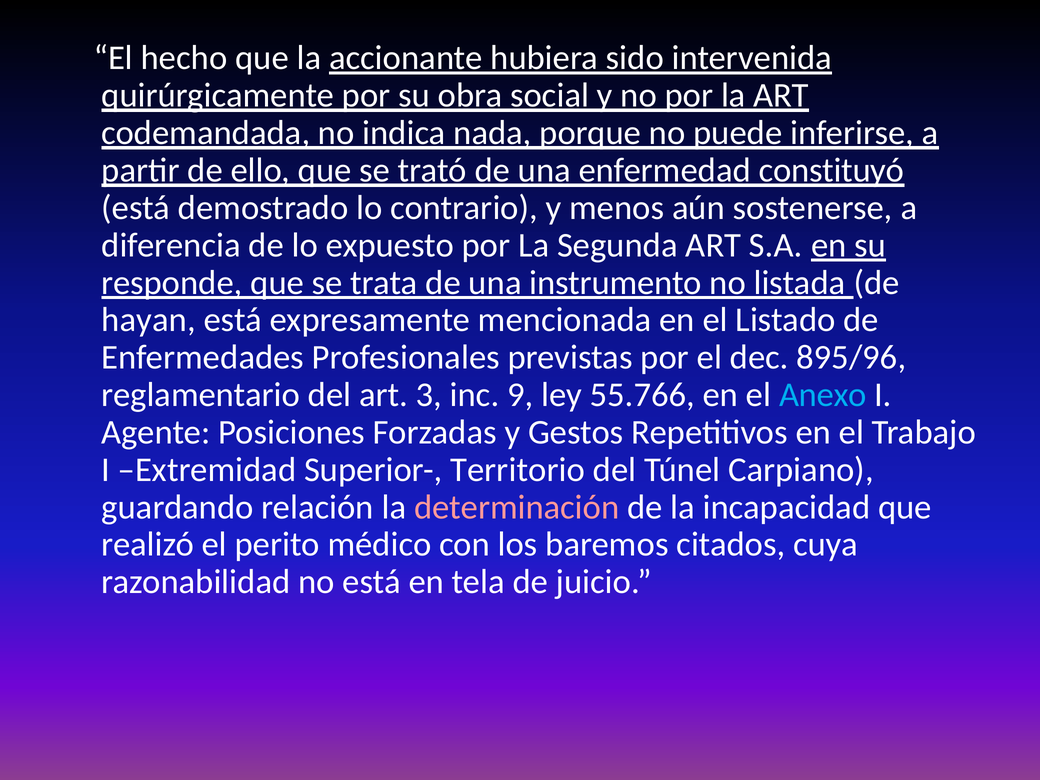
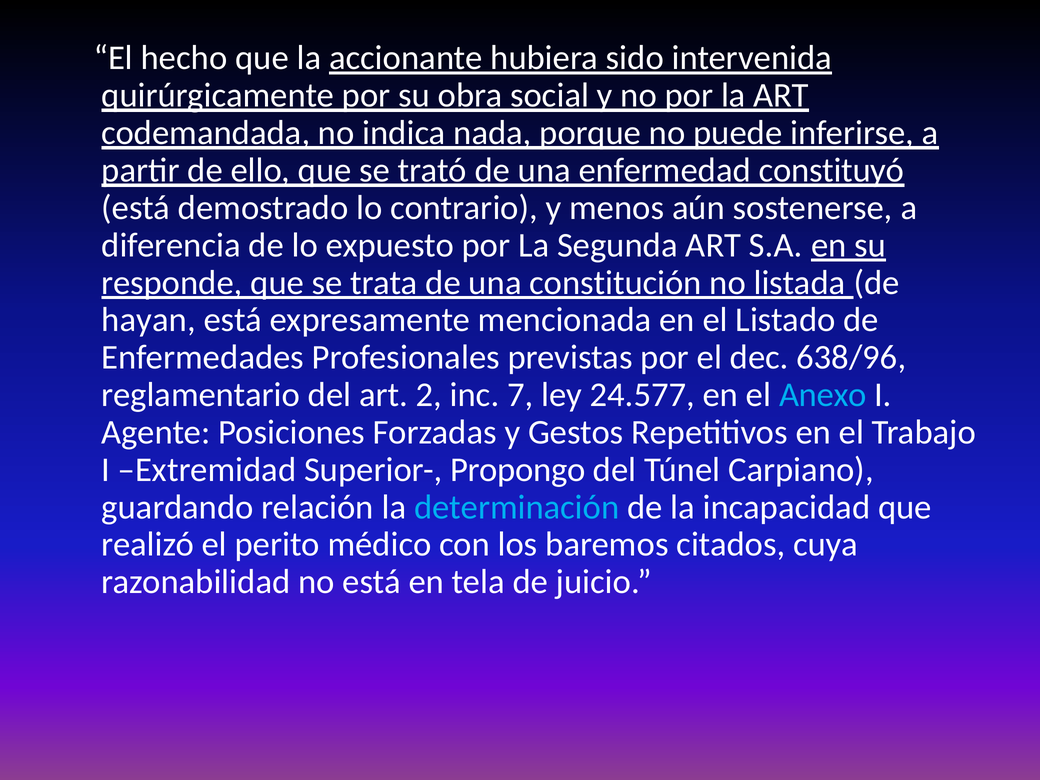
instrumento: instrumento -> constitución (616, 283)
895/96: 895/96 -> 638/96 (851, 357)
3: 3 -> 2 (429, 395)
9: 9 -> 7 (520, 395)
55.766: 55.766 -> 24.577 (642, 395)
Territorio: Territorio -> Propongo (518, 470)
determinación colour: pink -> light blue (517, 507)
